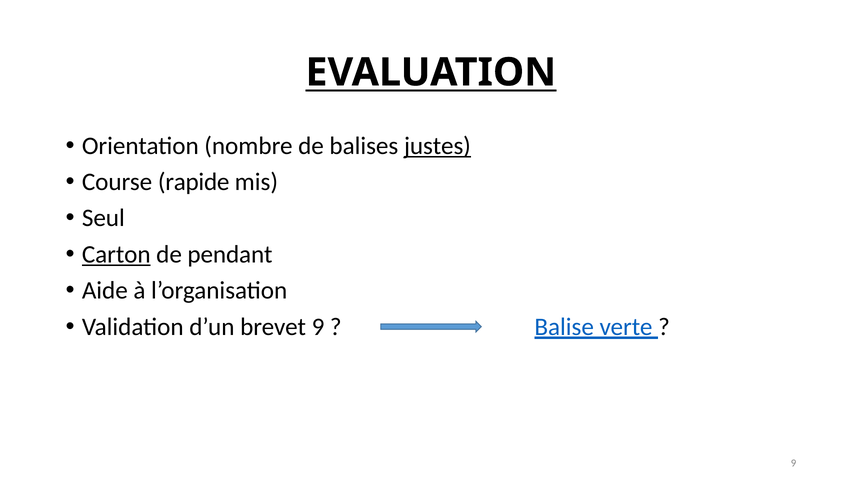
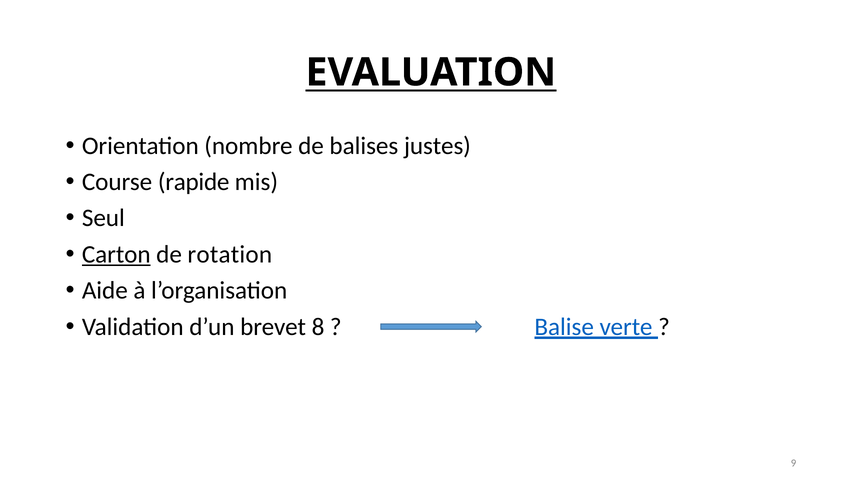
justes underline: present -> none (437, 146)
pendant: pendant -> rotation (230, 254)
brevet 9: 9 -> 8 (318, 327)
